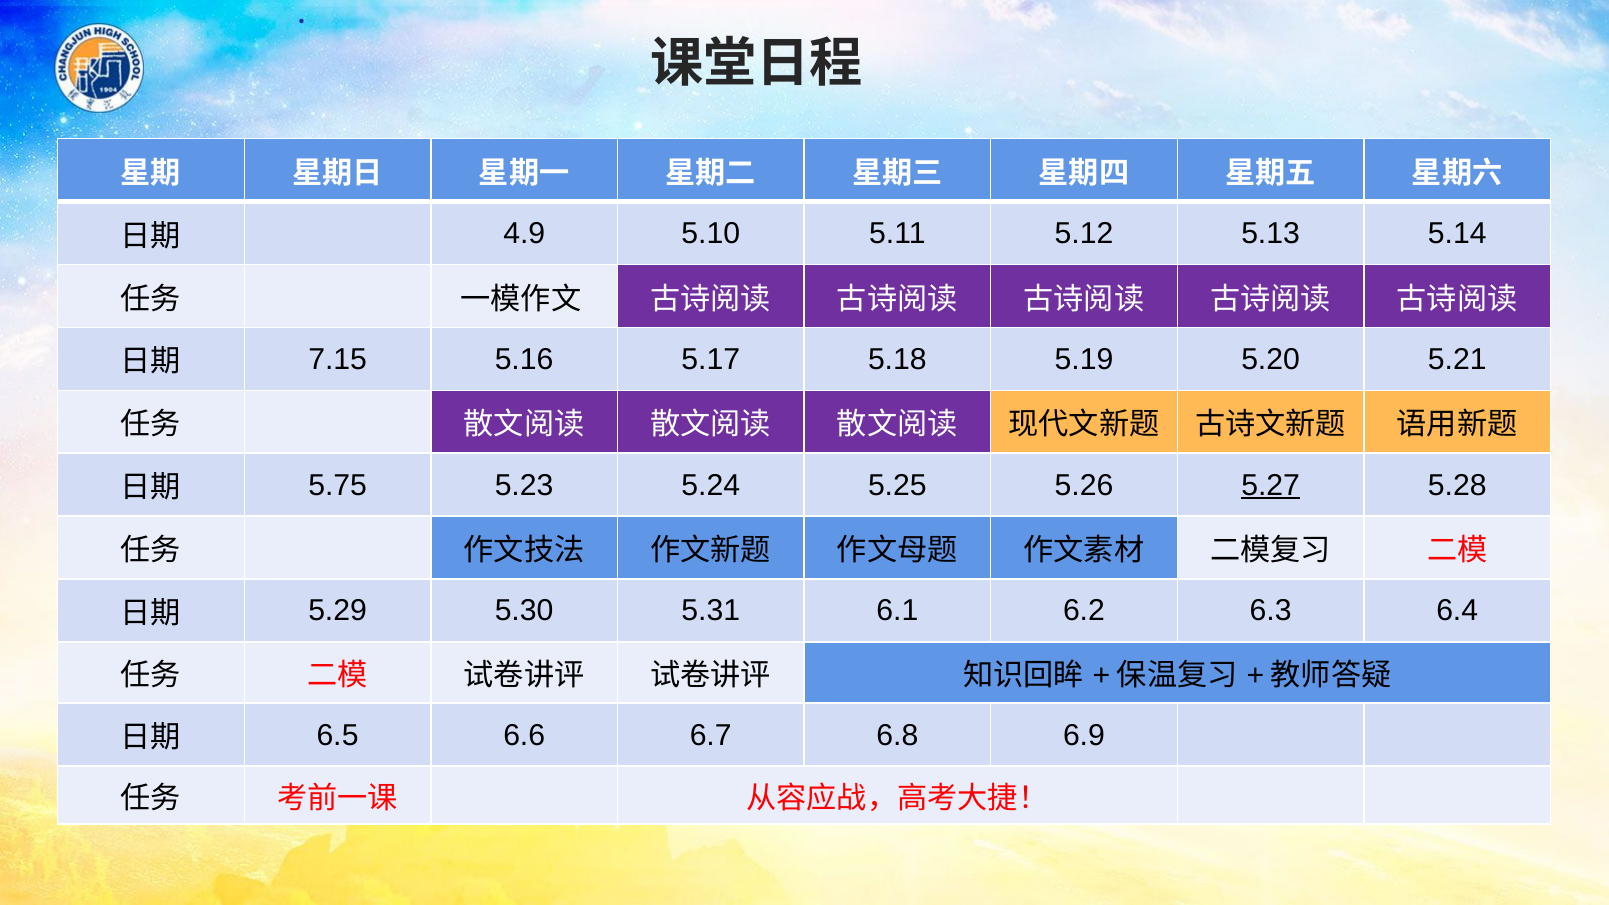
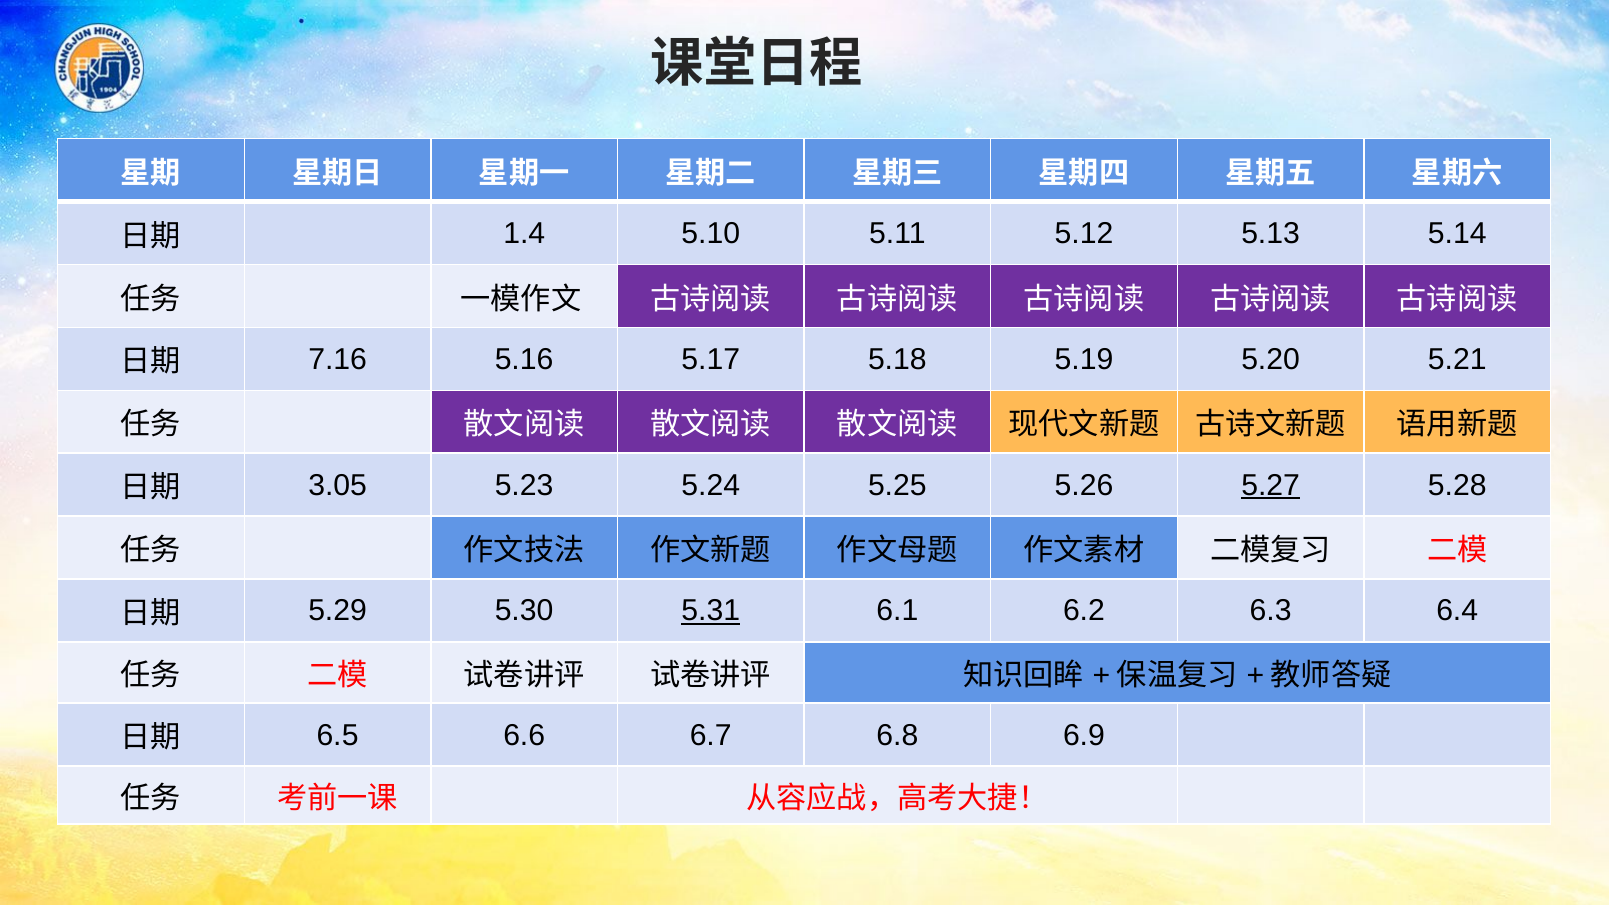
4.9: 4.9 -> 1.4 (524, 234)
7.15: 7.15 -> 7.16 (338, 359)
5.75: 5.75 -> 3.05 (338, 485)
5.31 underline: none -> present (711, 611)
